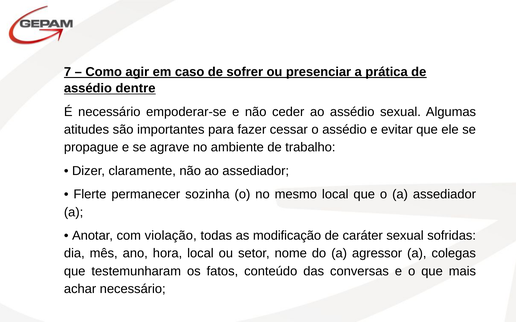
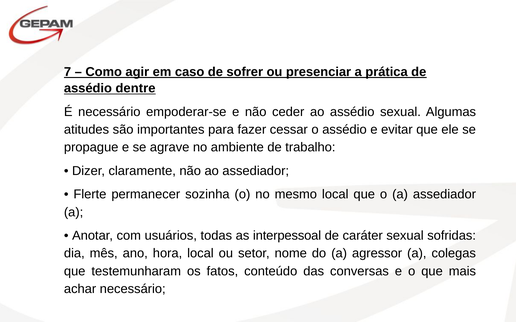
violação: violação -> usuários (171, 236)
modificação: modificação -> interpessoal (287, 236)
